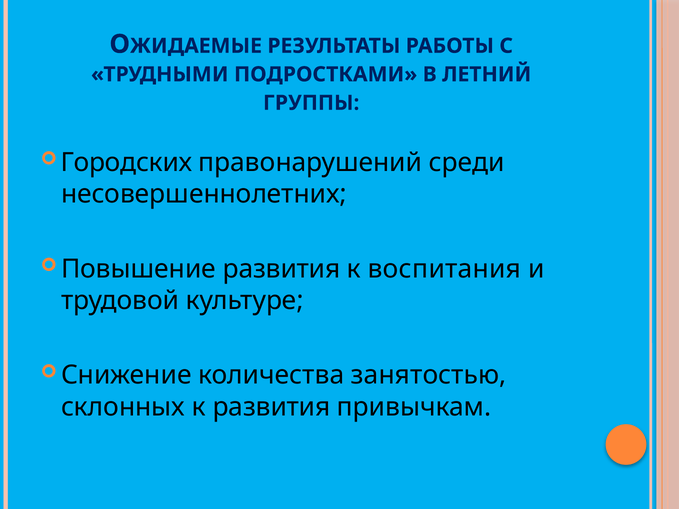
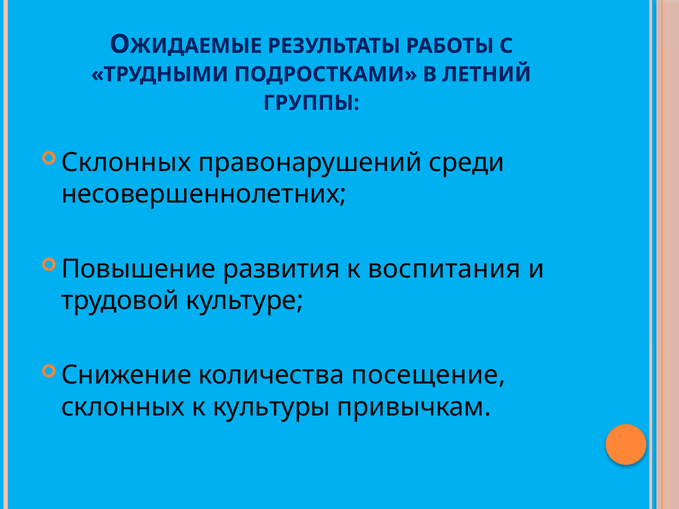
Городских: Городских -> Склонных (126, 163)
занятостью: занятостью -> посещение (429, 375)
к развития: развития -> культуры (272, 407)
